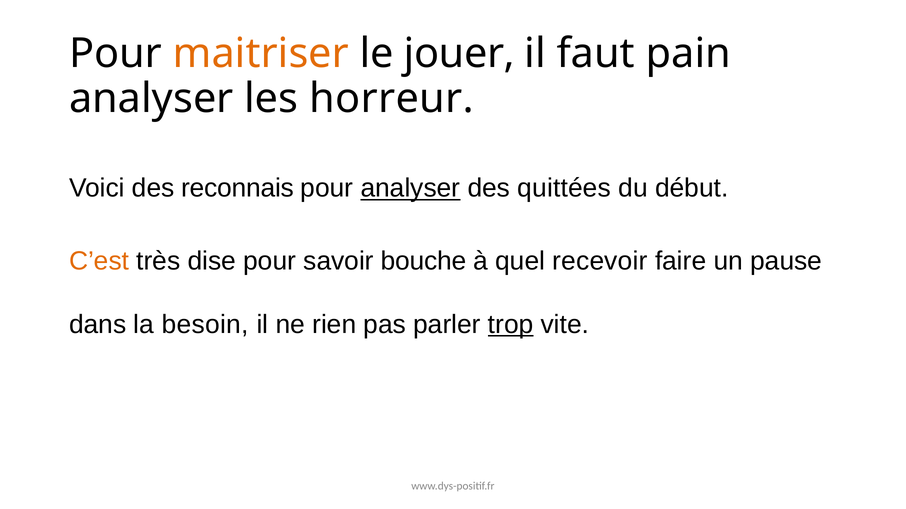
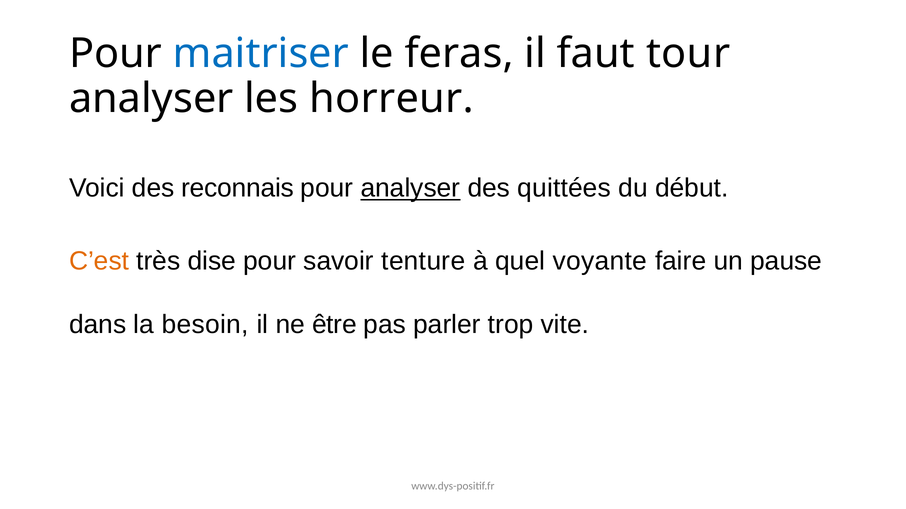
maitriser colour: orange -> blue (261, 54)
jouer: jouer -> feras (459, 54)
pain: pain -> tour (688, 54)
bouche: bouche -> tenture (423, 261)
recevoir: recevoir -> voyante (600, 261)
rien: rien -> être (334, 325)
trop underline: present -> none (511, 325)
